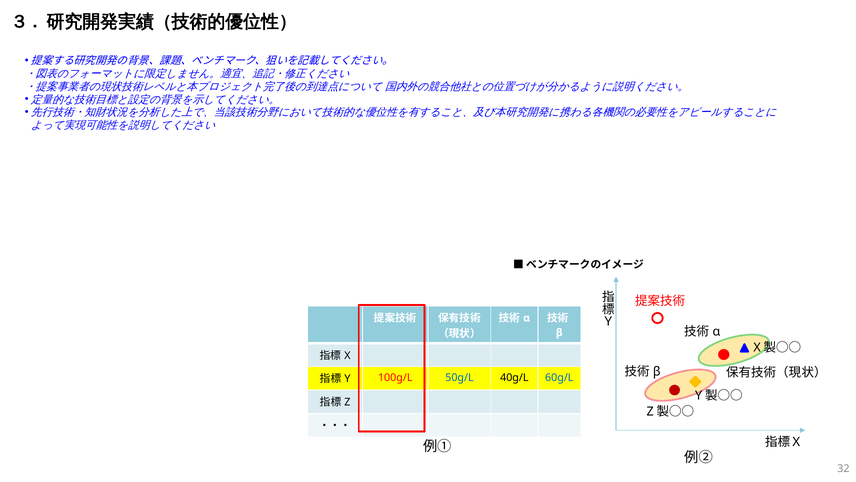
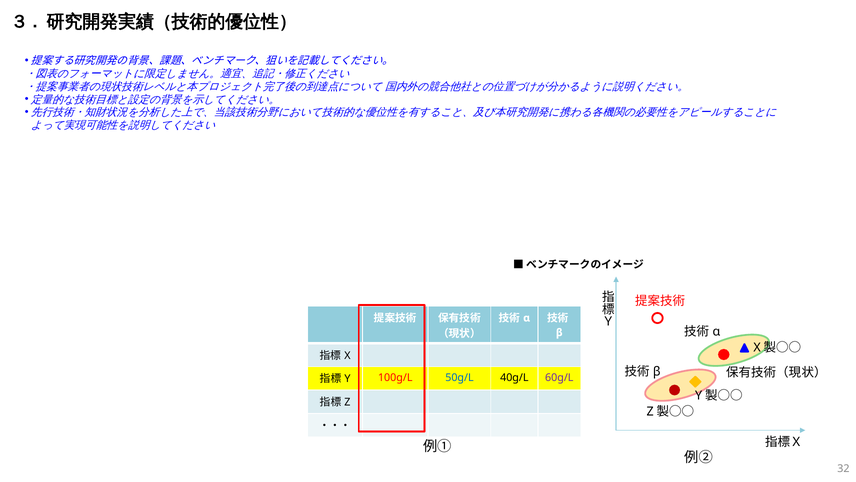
60g/L colour: blue -> purple (559, 377)
